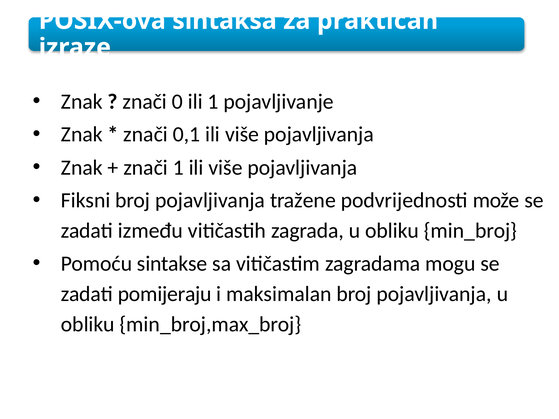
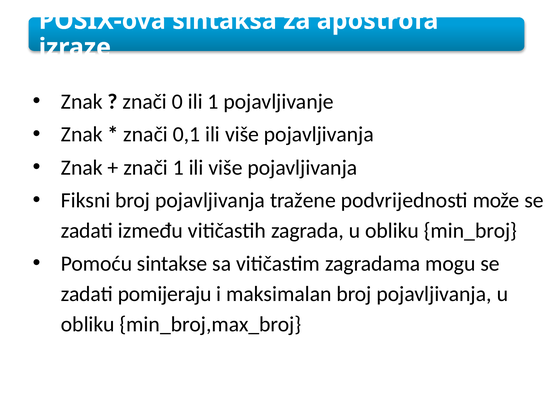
praktičan: praktičan -> apostrofa (378, 21)
